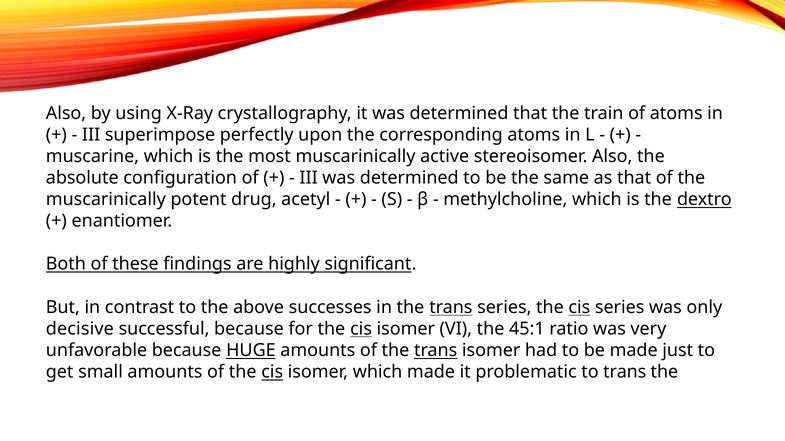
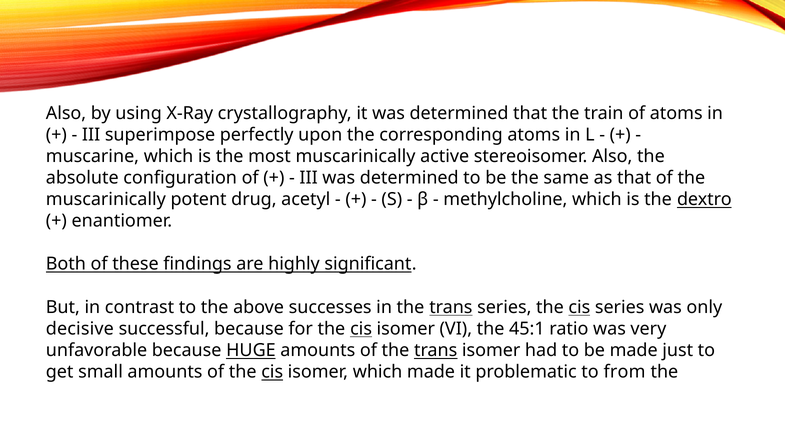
to trans: trans -> from (625, 372)
